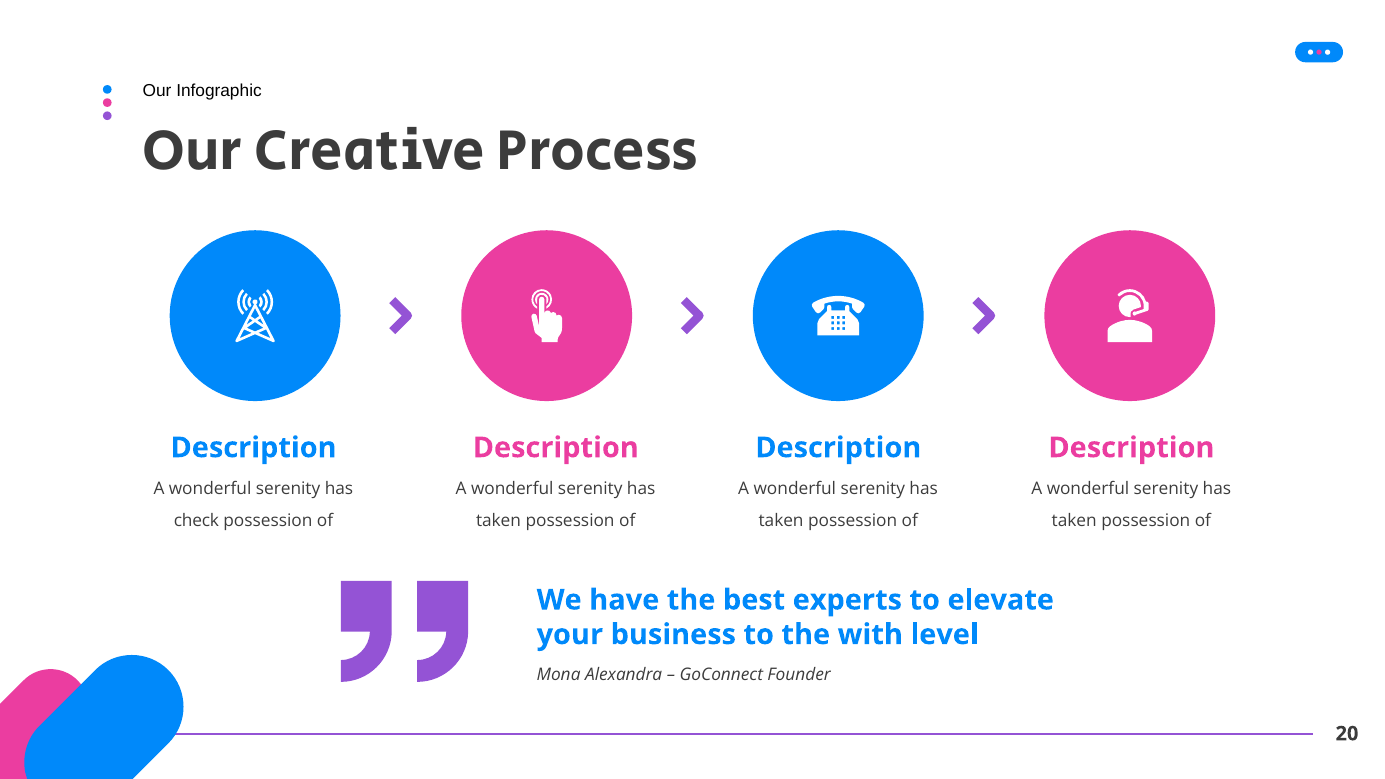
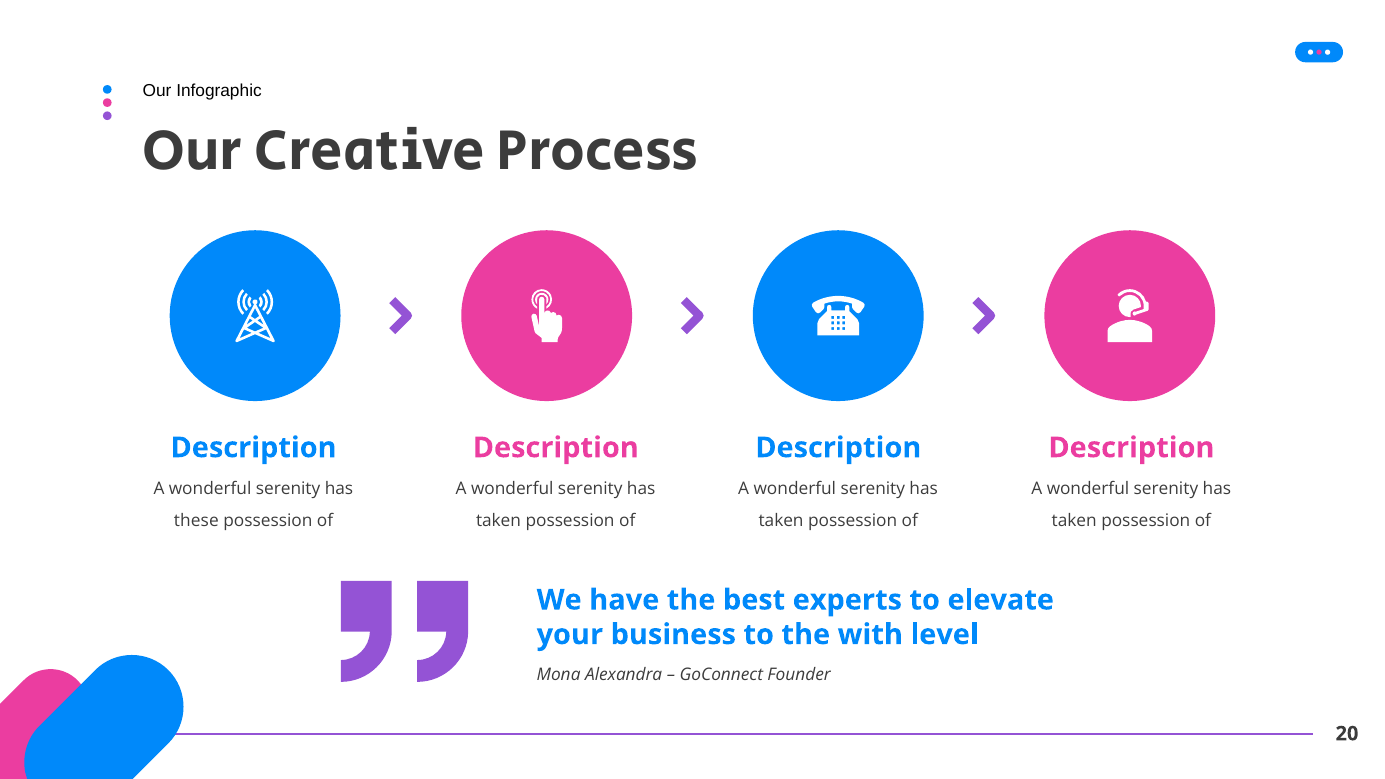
check: check -> these (196, 520)
